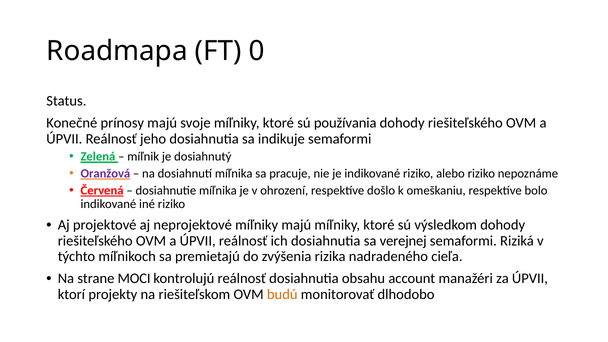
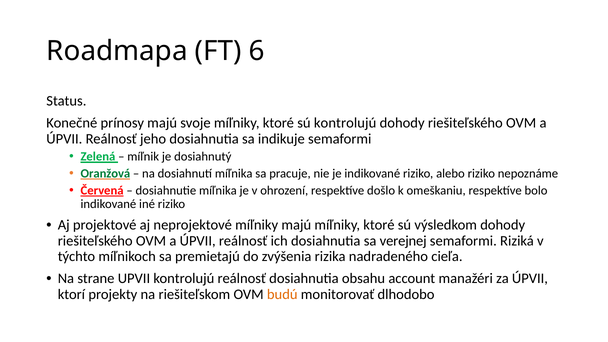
0: 0 -> 6 (257, 51)
sú používania: používania -> kontrolujú (345, 123)
Oranžová colour: purple -> green (105, 174)
MOCI: MOCI -> UPVII (134, 279)
